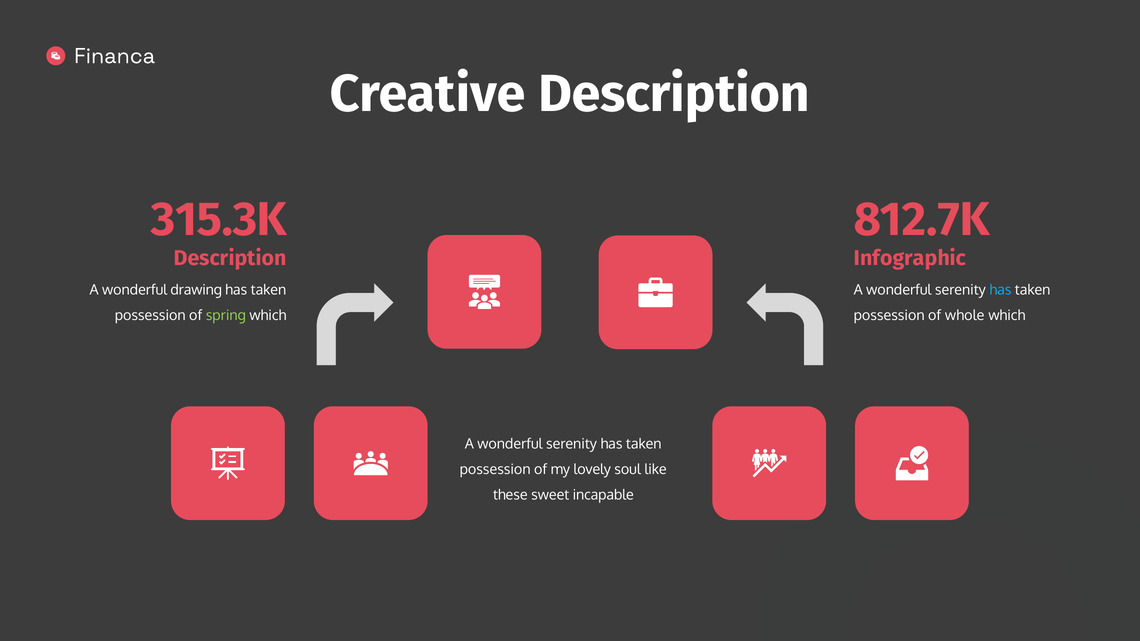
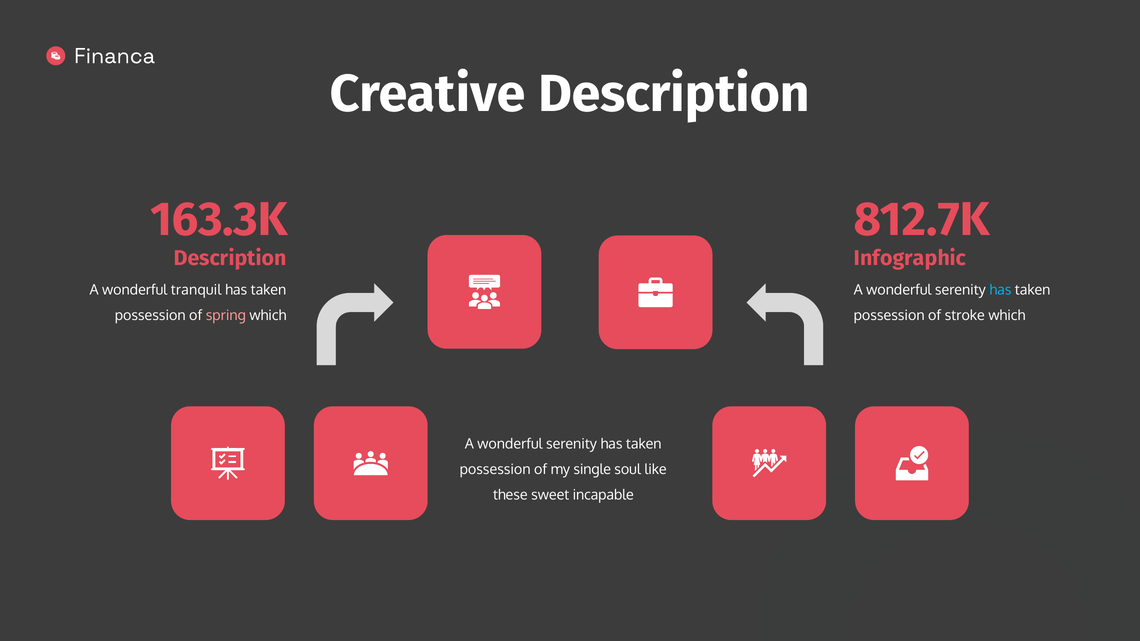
315.3K: 315.3K -> 163.3K (219, 220)
drawing: drawing -> tranquil (196, 290)
spring colour: light green -> pink (226, 316)
whole: whole -> stroke (965, 316)
lovely: lovely -> single (592, 470)
